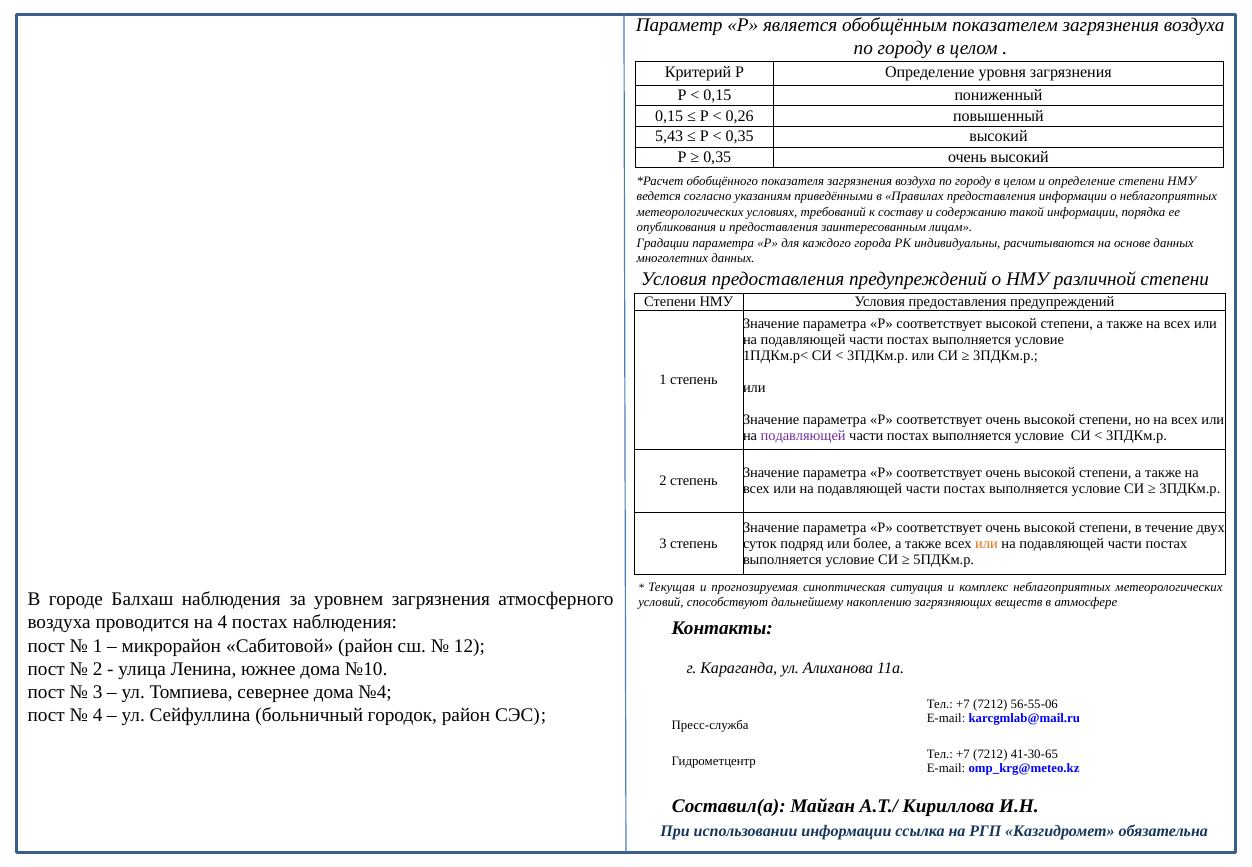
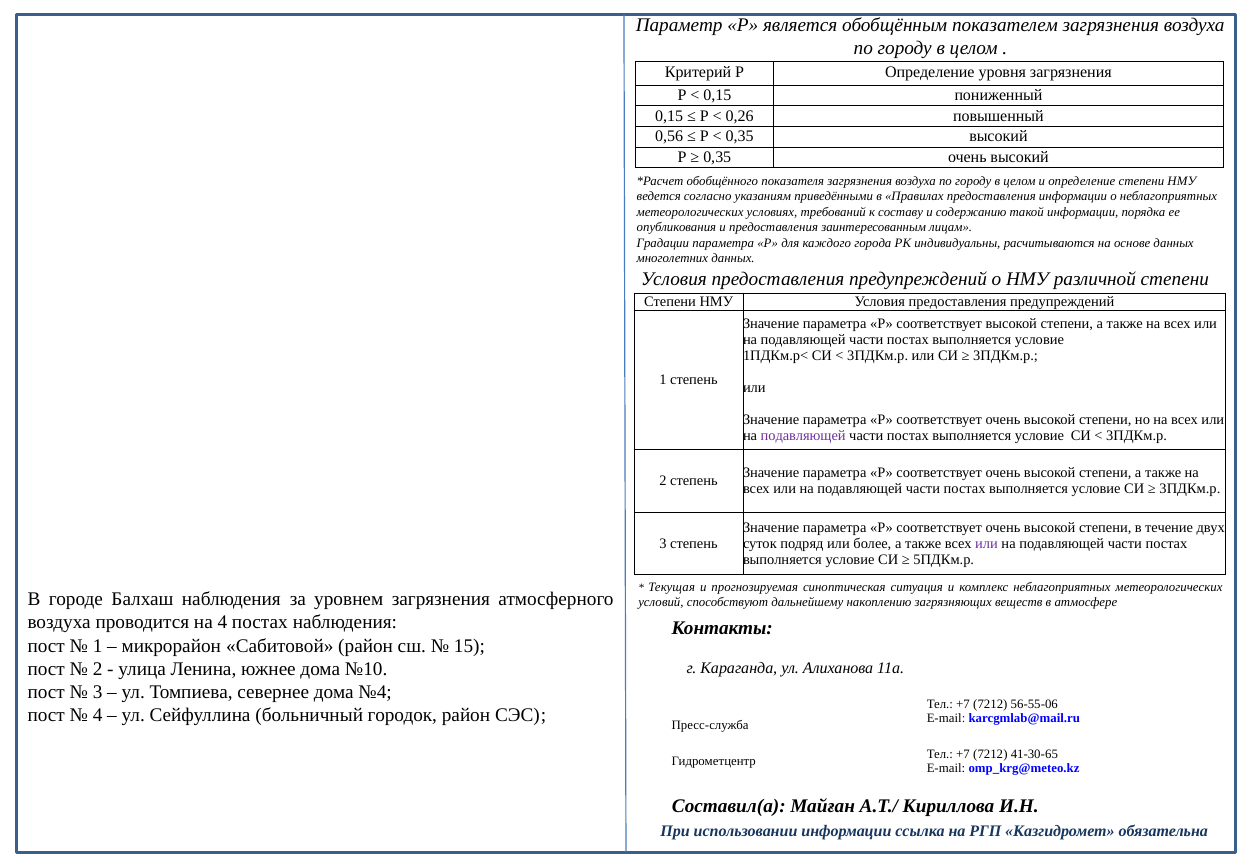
5,43: 5,43 -> 0,56 (669, 137)
или colour: orange -> purple (987, 543)
12: 12 -> 15 (469, 646)
